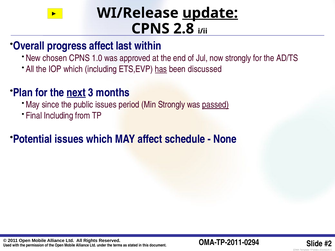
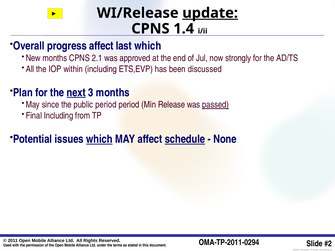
2.8: 2.8 -> 1.4 (184, 29)
last within: within -> which (148, 46)
New chosen: chosen -> months (55, 58)
1.0: 1.0 -> 2.1 (97, 58)
IOP which: which -> within (73, 69)
has underline: present -> none (161, 69)
public issues: issues -> period (106, 105)
Min Strongly: Strongly -> Release (172, 105)
which underline: none -> present (99, 139)
schedule underline: none -> present (185, 139)
